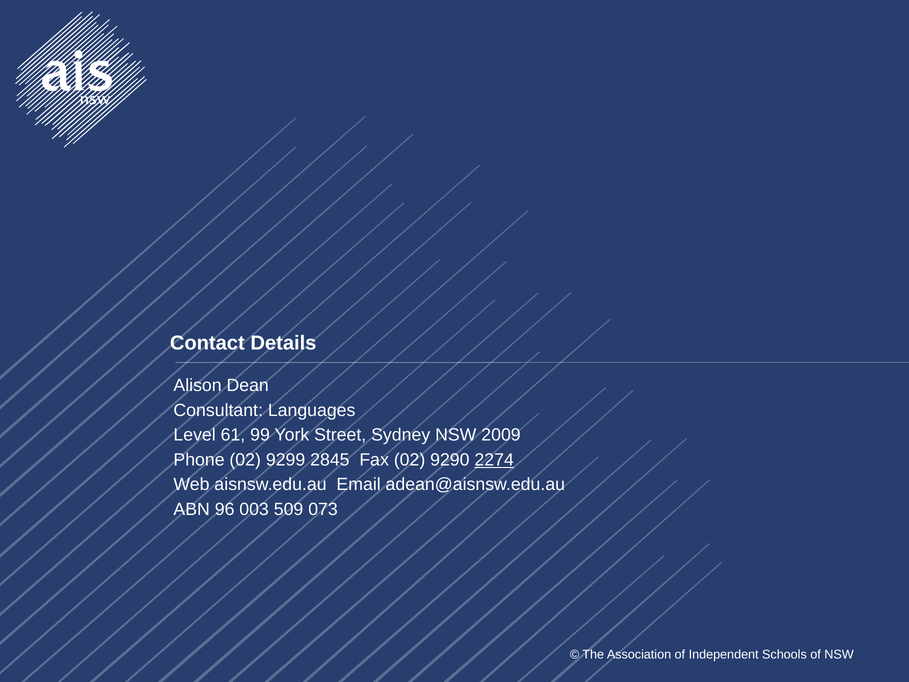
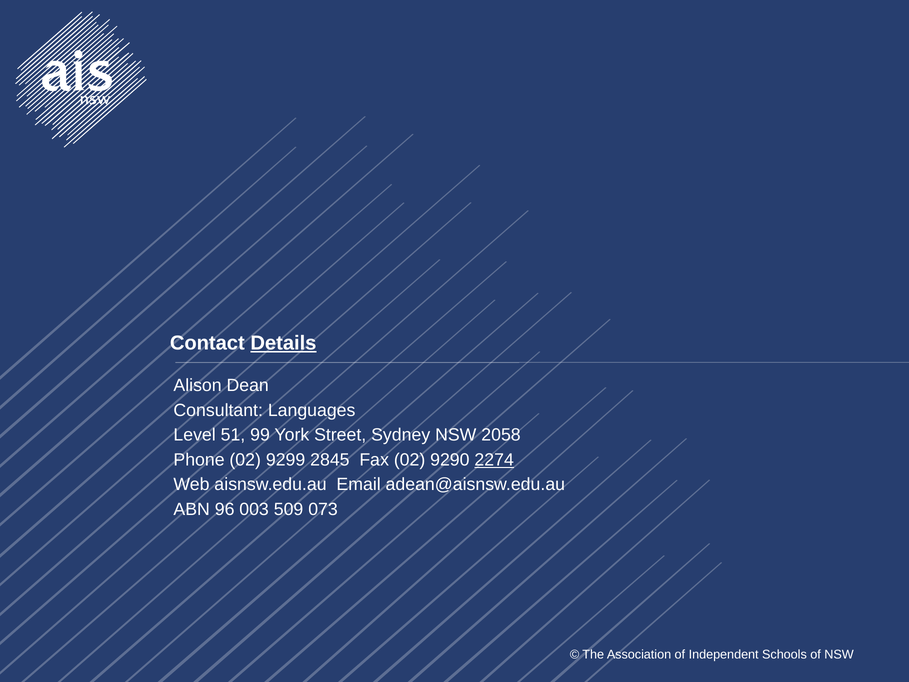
Details underline: none -> present (283, 343)
61: 61 -> 51 (233, 435)
2009: 2009 -> 2058 (501, 435)
